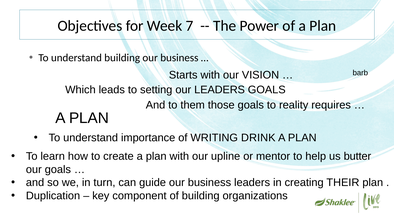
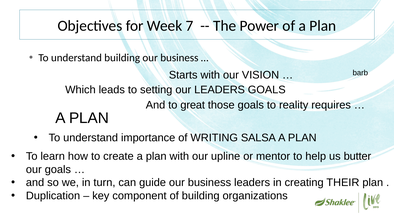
them: them -> great (193, 105)
DRINK: DRINK -> SALSA (258, 138)
